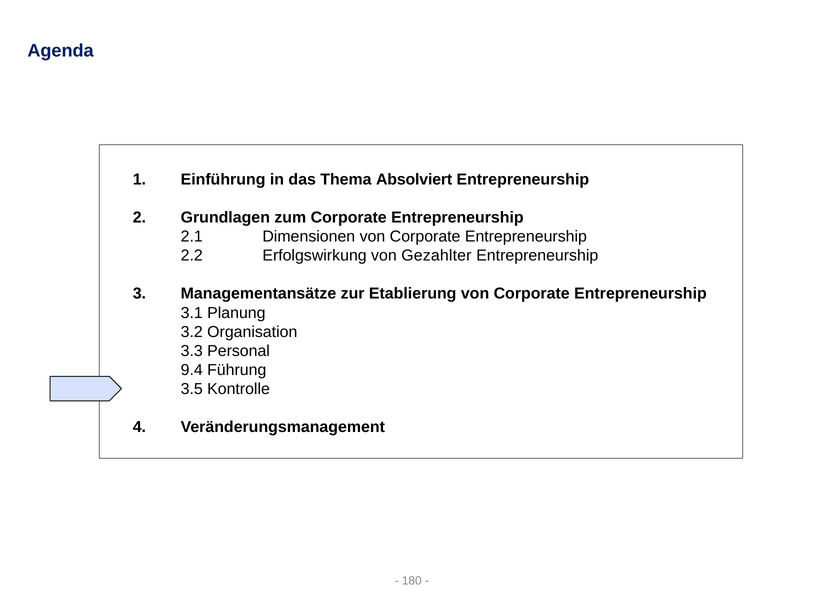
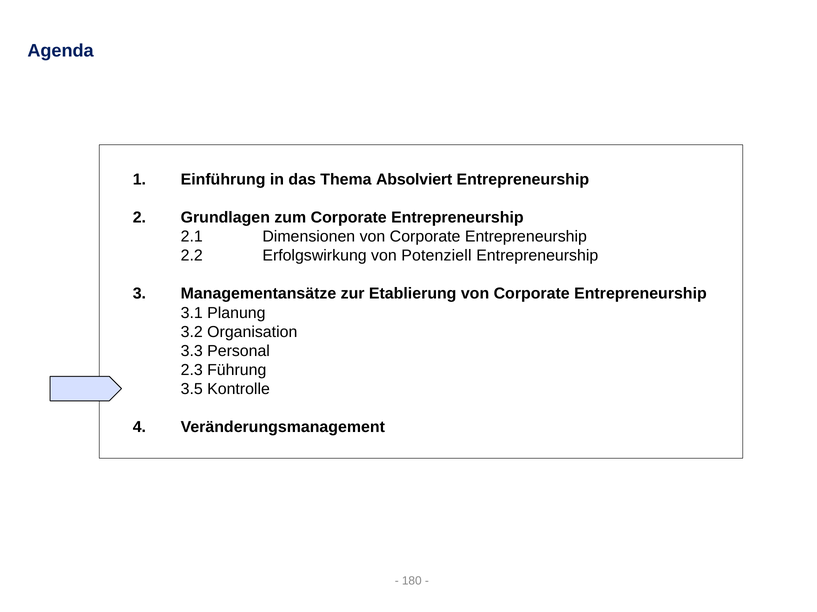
Gezahlter: Gezahlter -> Potenziell (436, 256)
9.4: 9.4 -> 2.3 (192, 370)
